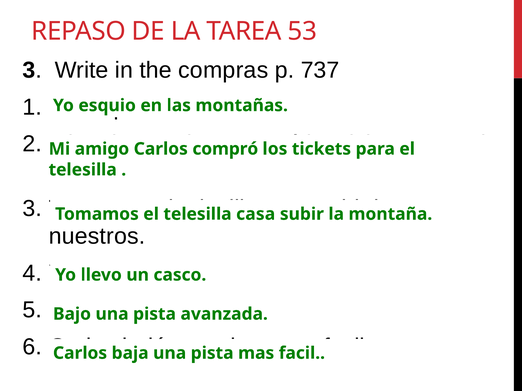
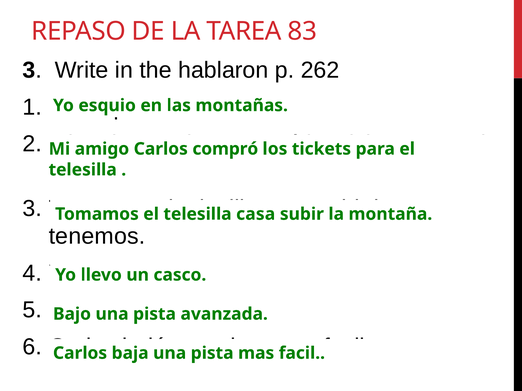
53: 53 -> 83 (302, 31)
compras: compras -> hablaron (223, 70)
737: 737 -> 262 (320, 70)
nuestros: nuestros -> tenemos (97, 237)
